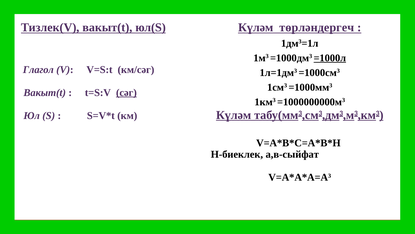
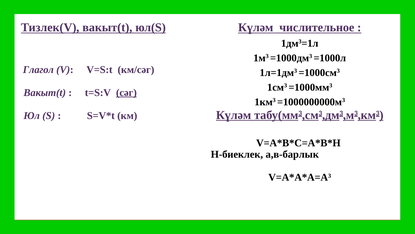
төрләндергеч: төрләндергеч -> числительное (317, 27)
=1000л underline: present -> none (330, 58)
а,в-сыйфат: а,в-сыйфат -> а,в-барлык (292, 154)
